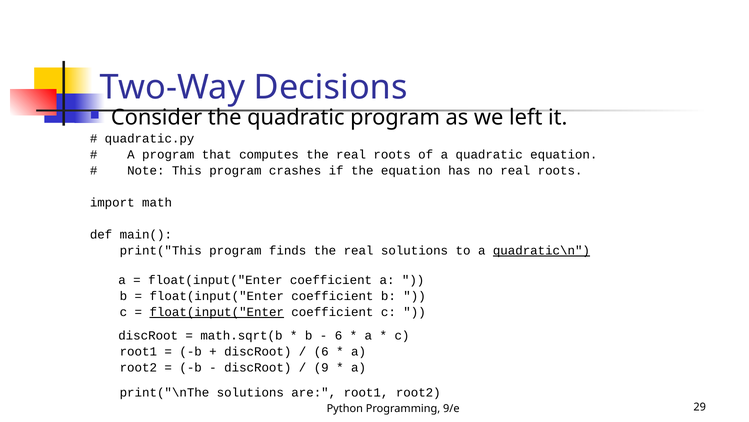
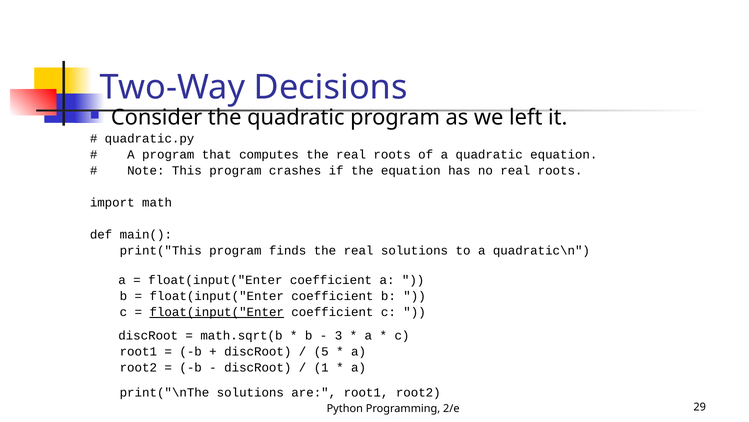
quadratic\n underline: present -> none (541, 250)
6: 6 -> 3 (339, 335)
6: 6 -> 5 (321, 351)
9: 9 -> 1 (321, 367)
9/e: 9/e -> 2/e (451, 408)
